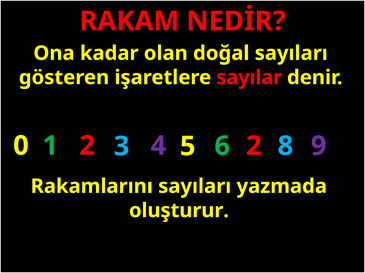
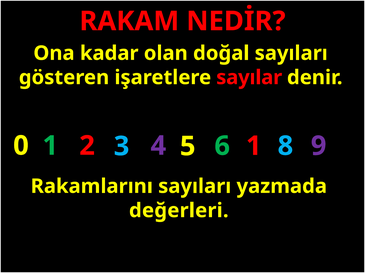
6 2: 2 -> 1 (254, 146)
oluşturur: oluşturur -> değerleri (179, 211)
